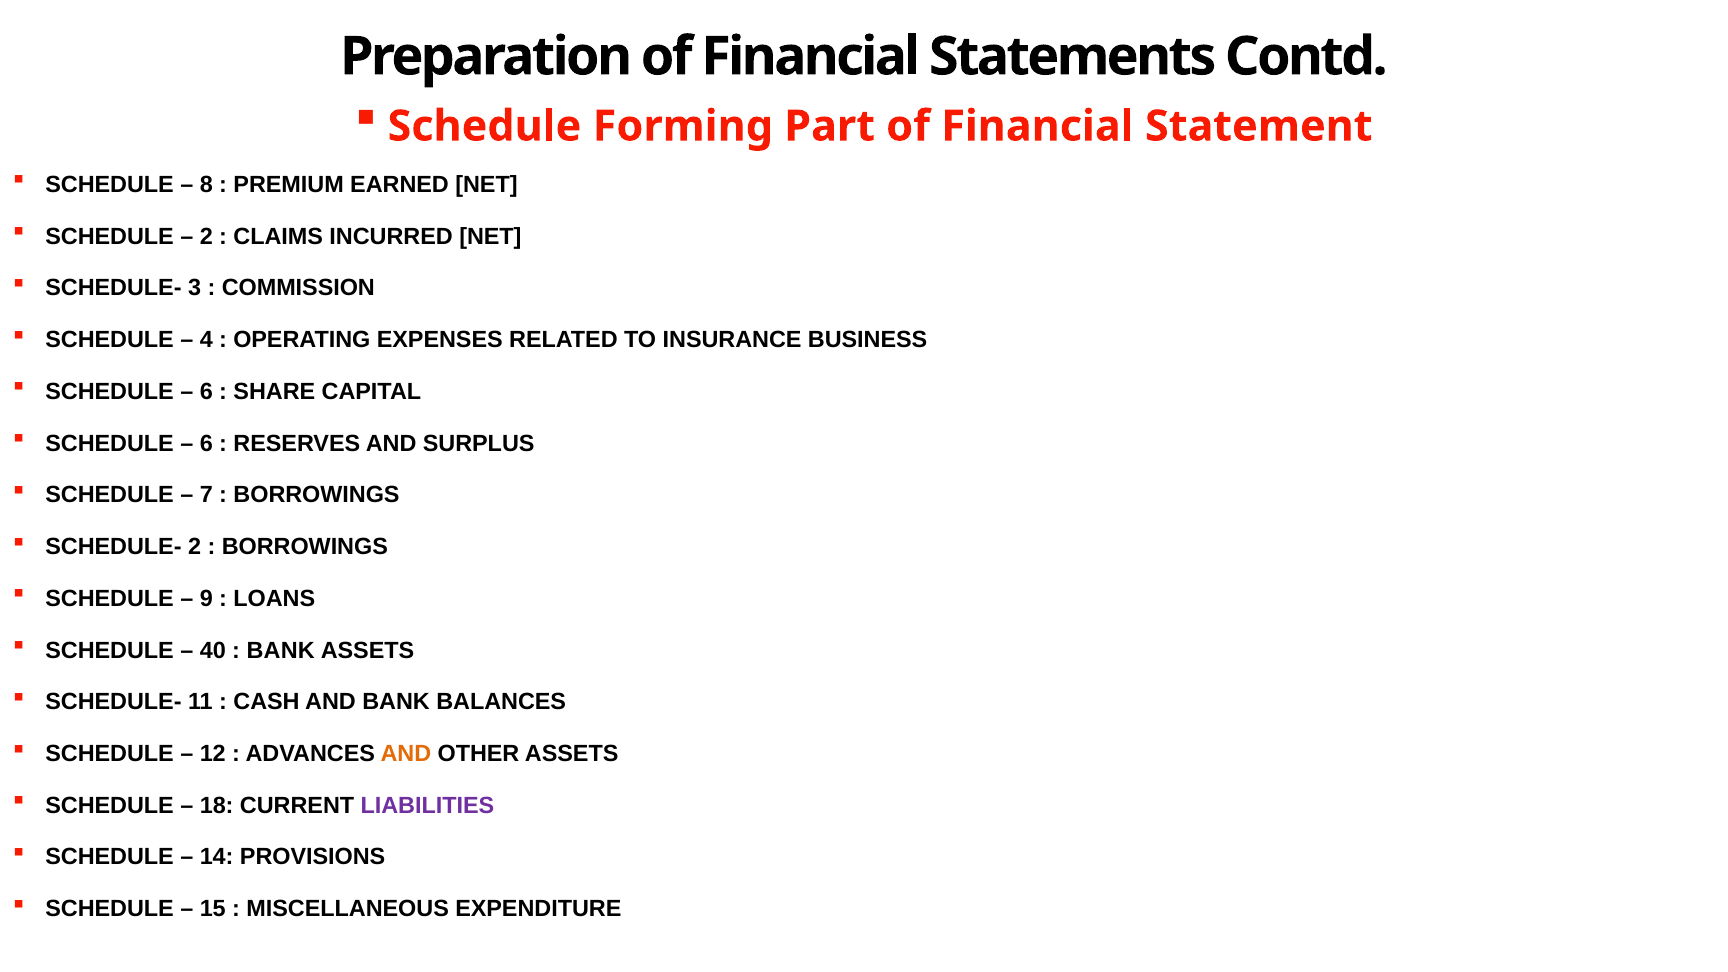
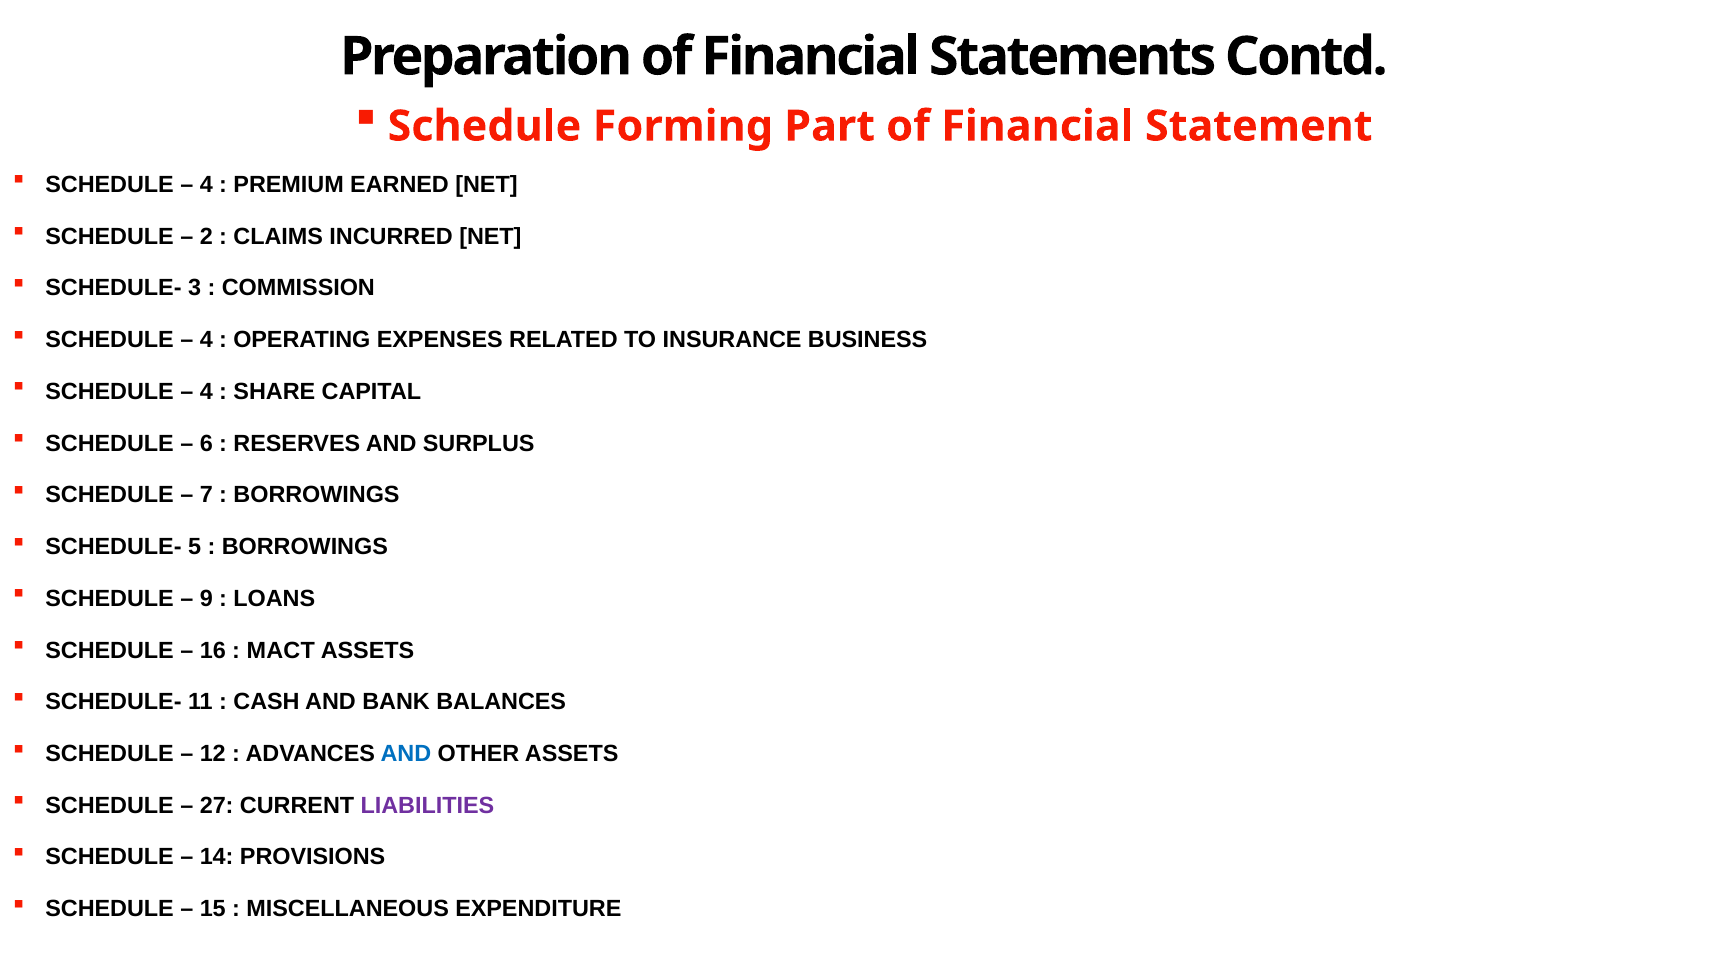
8: 8 -> 4 (206, 185)
6: 6 -> 4 (206, 392)
SCHEDULE- 2: 2 -> 5 (195, 547)
40: 40 -> 16 (213, 650)
BANK: BANK -> MACT (281, 650)
AND colour: orange -> blue (406, 754)
18: 18 -> 27 (217, 805)
